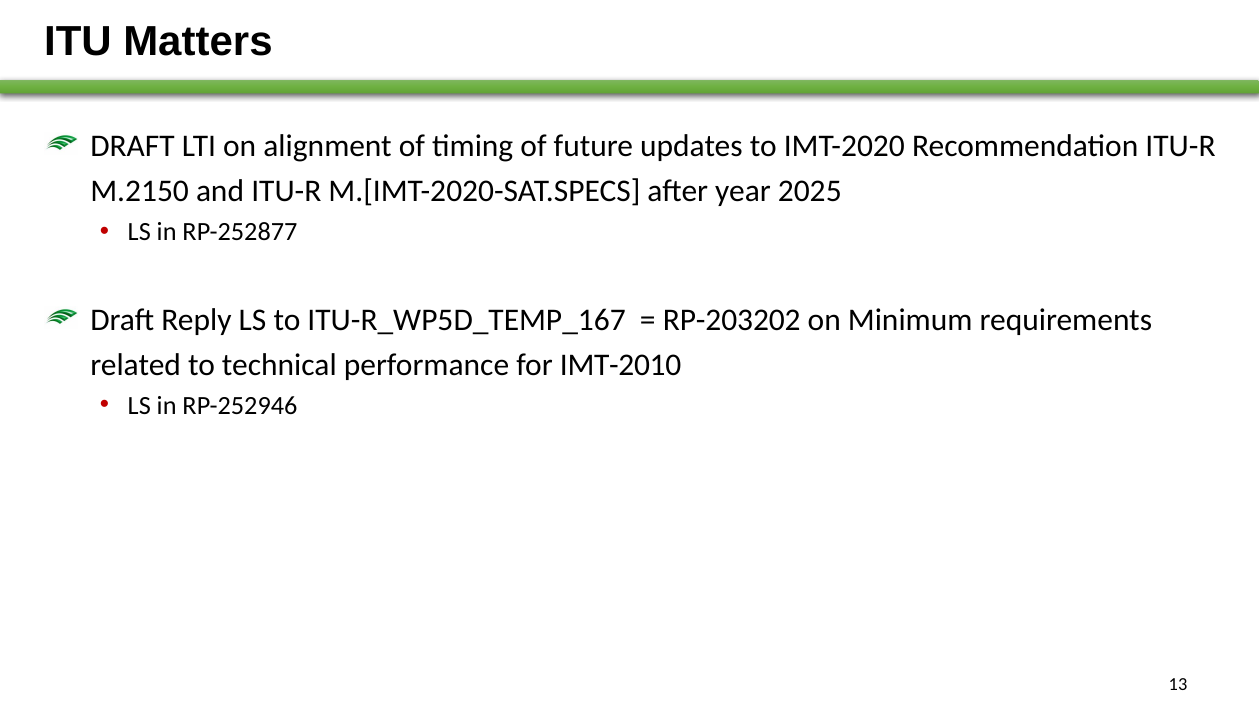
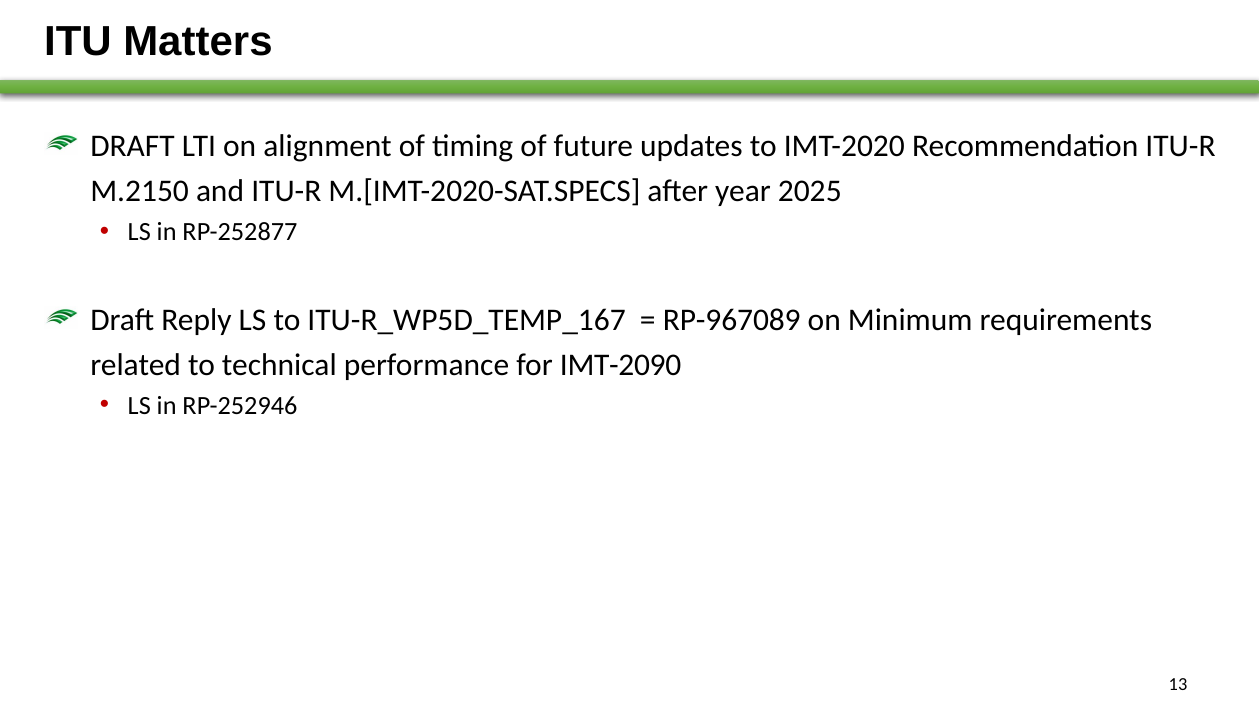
RP-203202: RP-203202 -> RP-967089 (732, 320)
IMT-2010: IMT-2010 -> IMT-2090 (621, 365)
